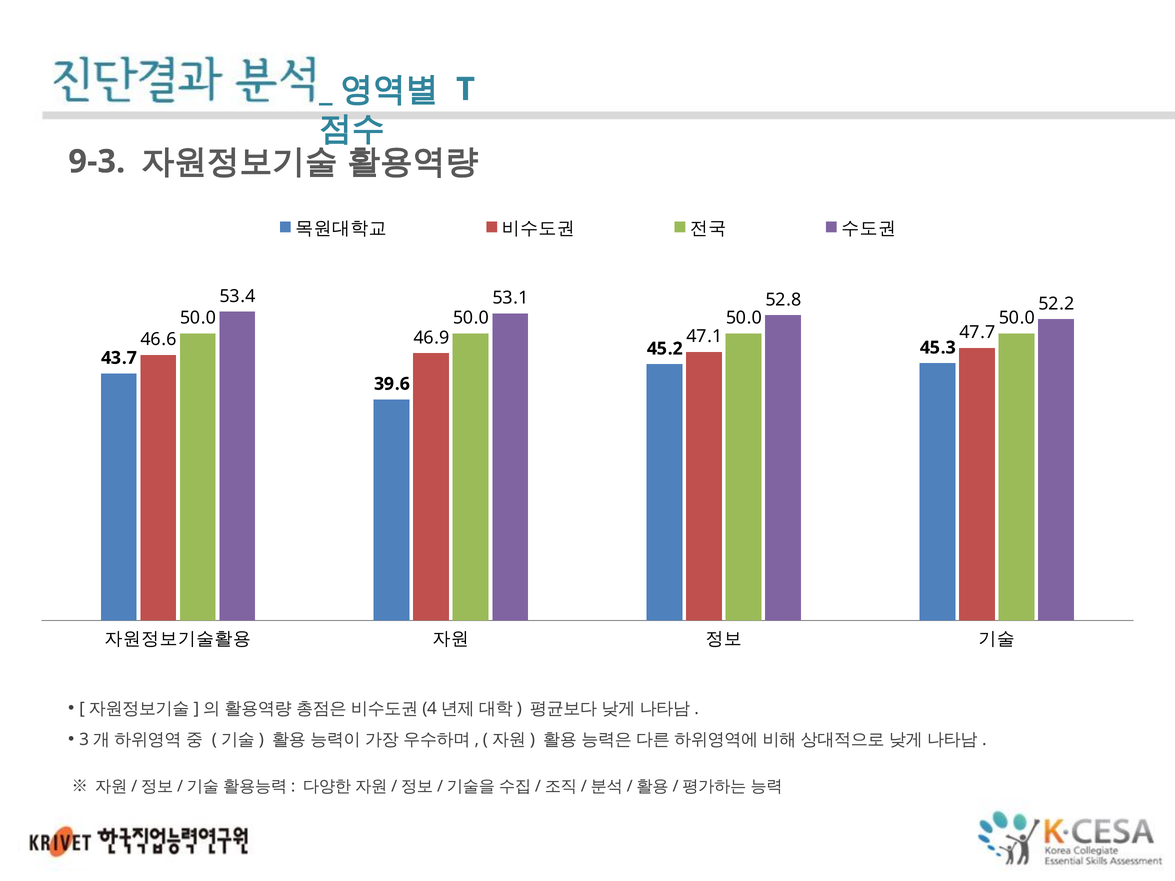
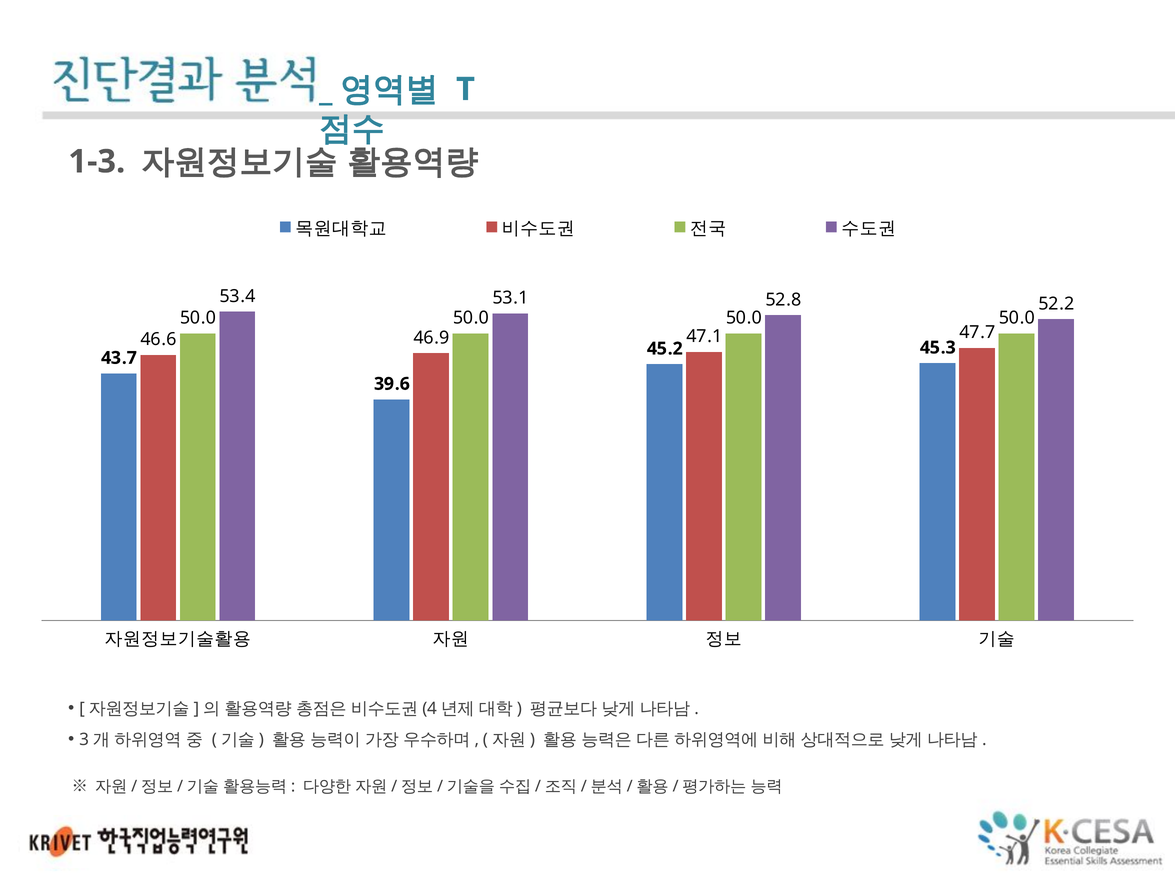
9-3: 9-3 -> 1-3 (97, 162)
